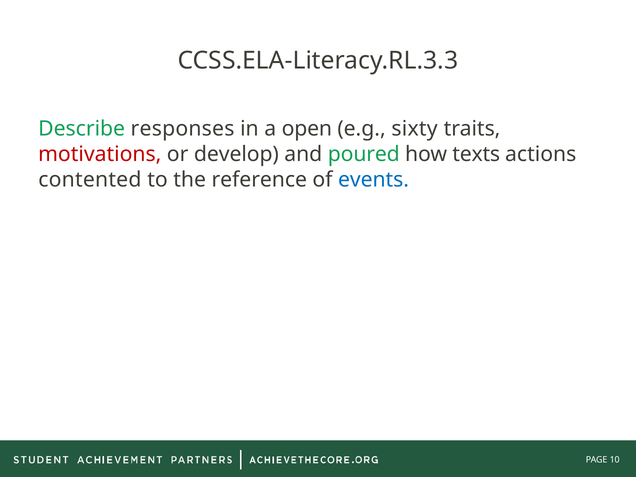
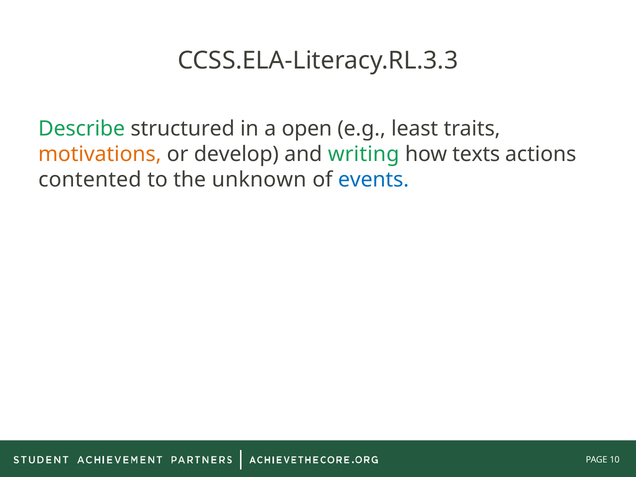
responses: responses -> structured (183, 129)
sixty: sixty -> least (415, 129)
motivations colour: red -> orange (100, 154)
poured: poured -> writing (364, 154)
reference: reference -> unknown (259, 180)
